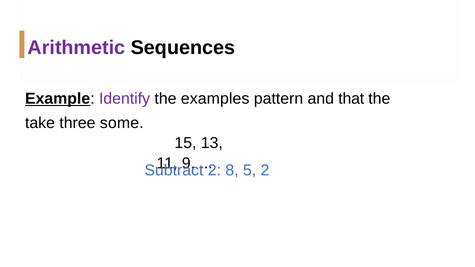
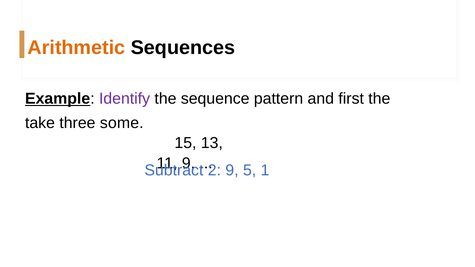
Arithmetic colour: purple -> orange (76, 48)
examples: examples -> sequence (215, 99)
that: that -> first (351, 99)
2 8: 8 -> 9 (232, 170)
5 2: 2 -> 1 (265, 170)
